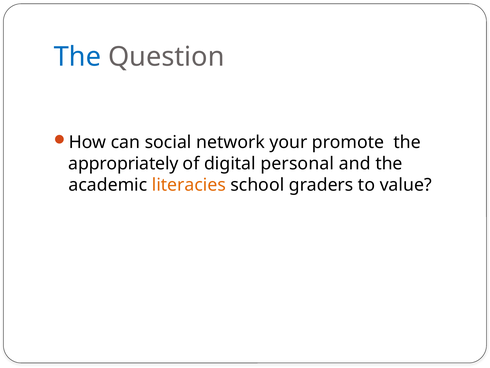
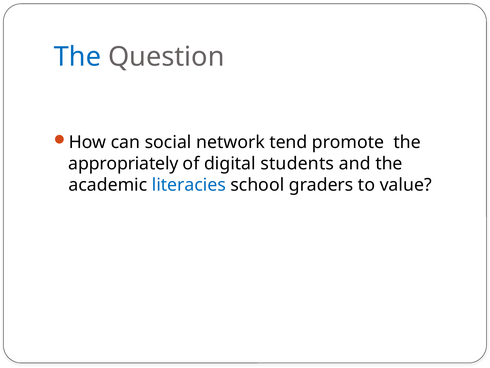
your: your -> tend (288, 142)
personal: personal -> students (297, 163)
literacies colour: orange -> blue (189, 185)
